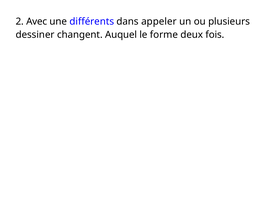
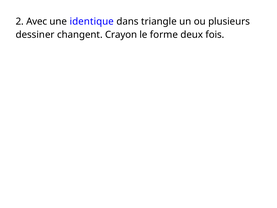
différents: différents -> identique (92, 21)
appeler: appeler -> triangle (159, 21)
Auquel: Auquel -> Crayon (121, 35)
